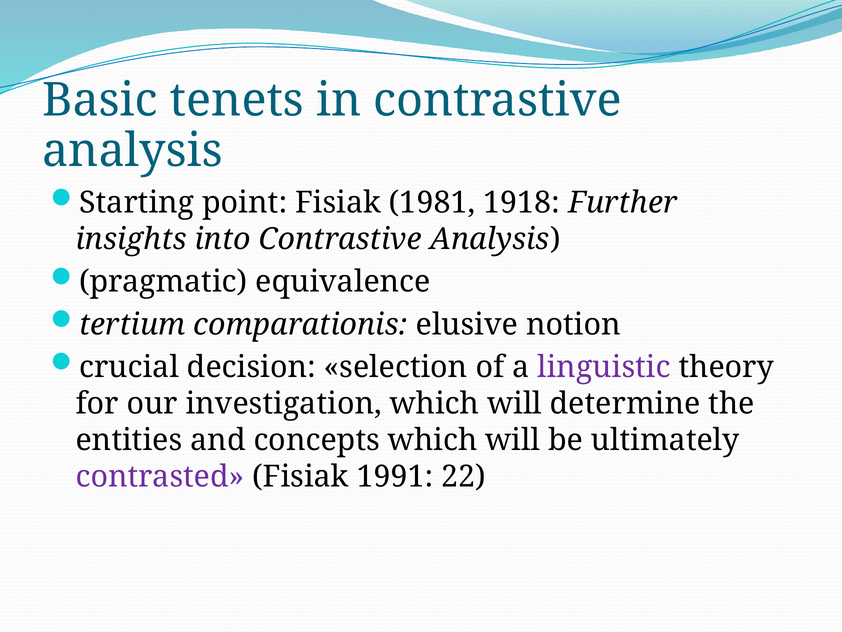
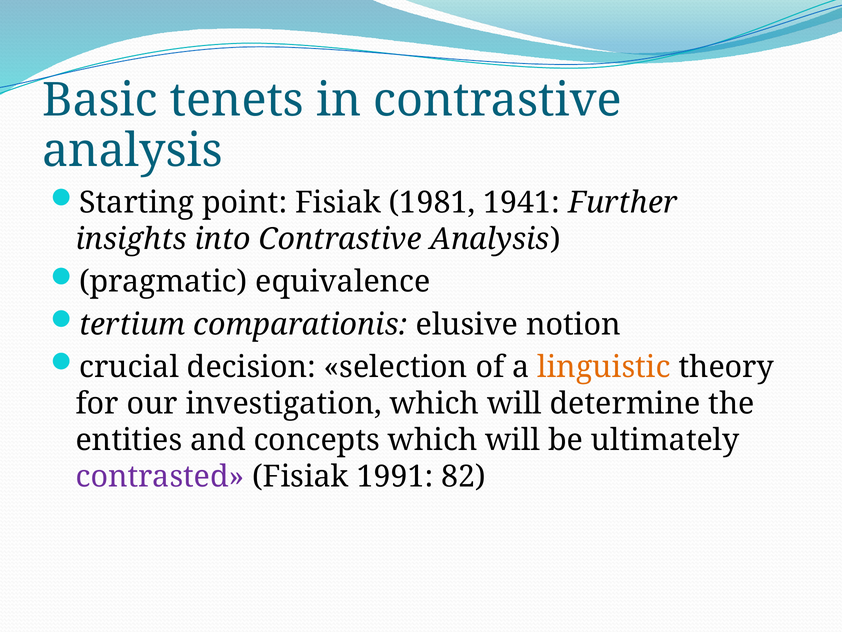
1918: 1918 -> 1941 (521, 203)
linguistic colour: purple -> orange (604, 367)
22: 22 -> 82 (463, 476)
